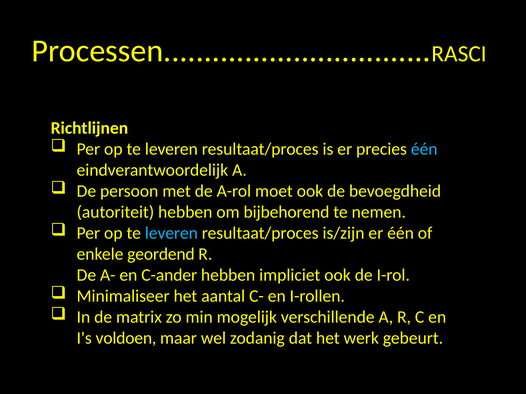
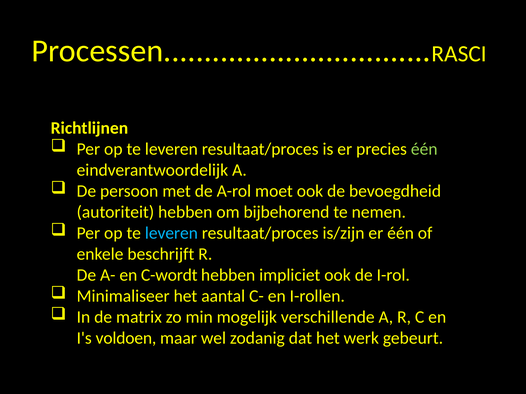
één colour: light blue -> light green (424, 149)
geordend: geordend -> beschrijft (161, 254)
C-ander: C-ander -> C-wordt (169, 275)
